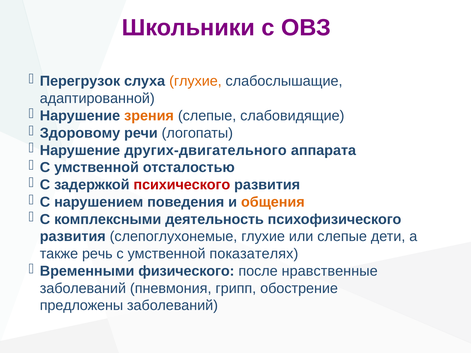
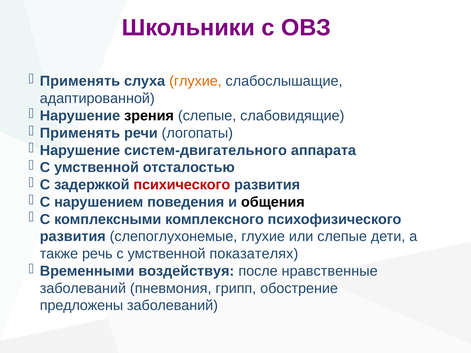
Перегрузок: Перегрузок -> Применять (80, 81)
зрения colour: orange -> black (149, 116)
Здоровому: Здоровому -> Применять (80, 133)
других-двигательного: других-двигательного -> систем-двигательного (206, 150)
общения colour: orange -> black (273, 202)
деятельность: деятельность -> комплексного (215, 219)
физического: физического -> воздействуя (186, 271)
